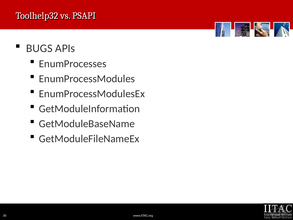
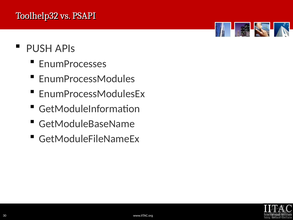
BUGS: BUGS -> PUSH (39, 48)
